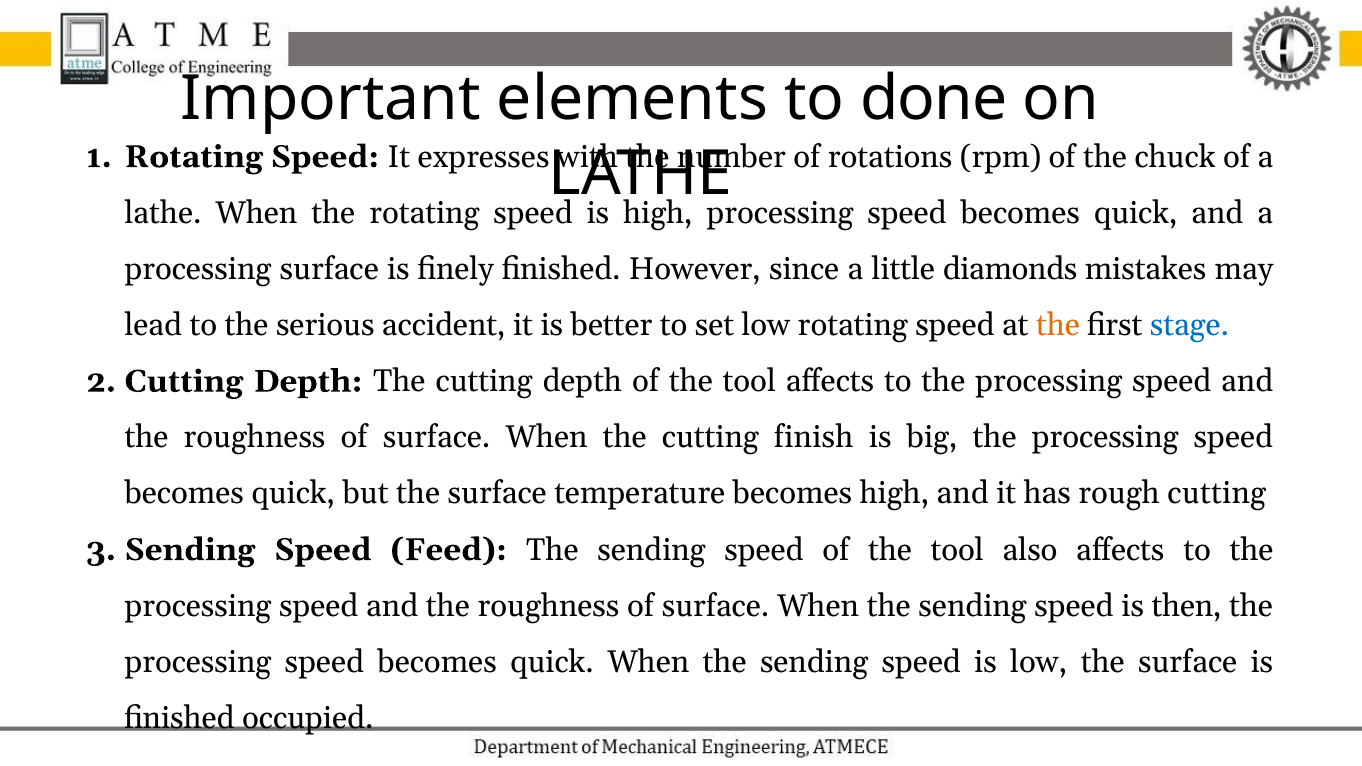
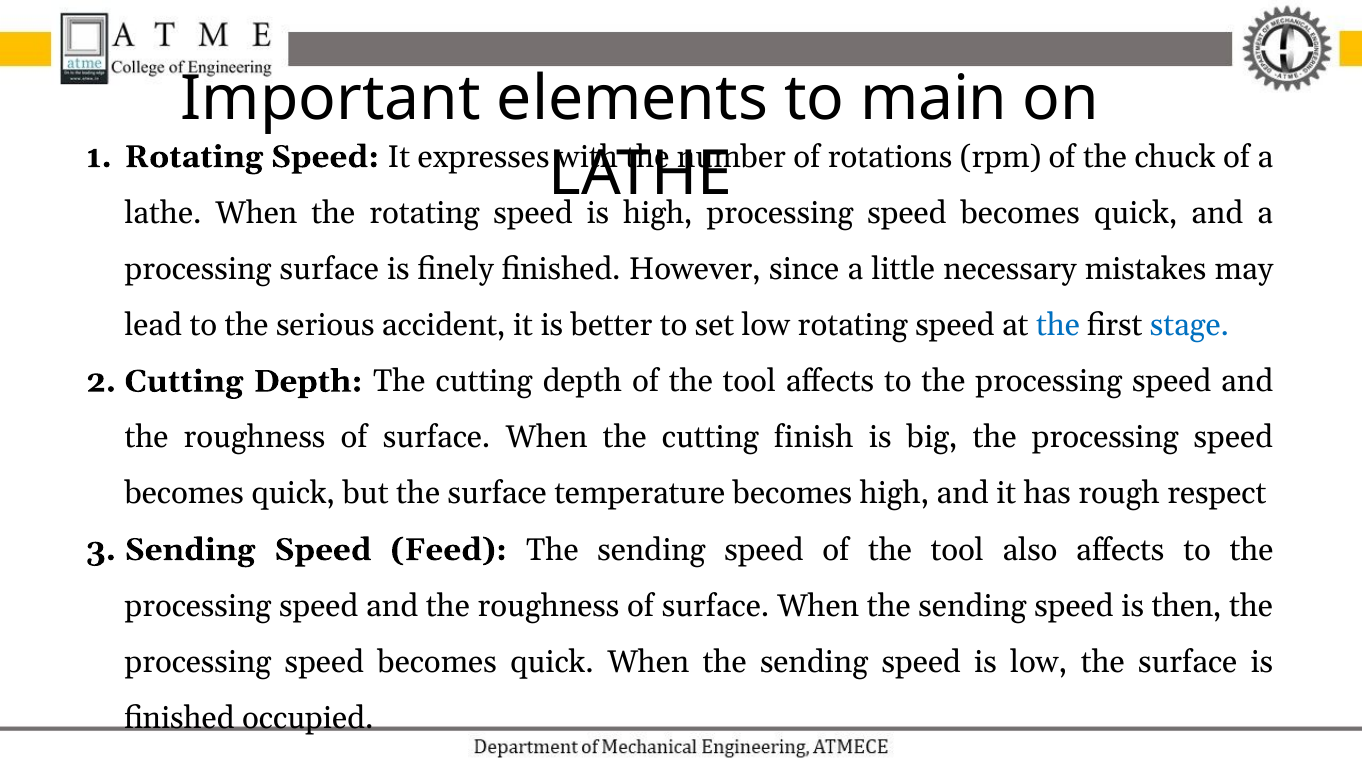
done: done -> main (934, 99)
diamonds: diamonds -> necessary (1010, 269)
the colour: orange -> blue (1058, 325)
rough cutting: cutting -> respect (1217, 494)
